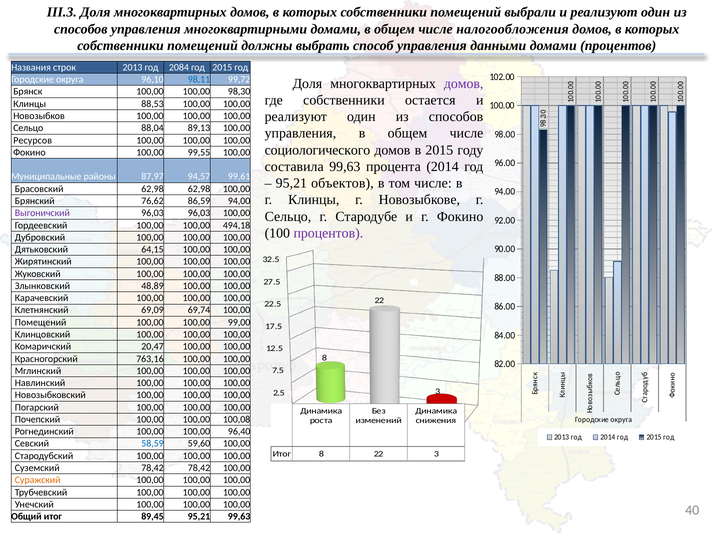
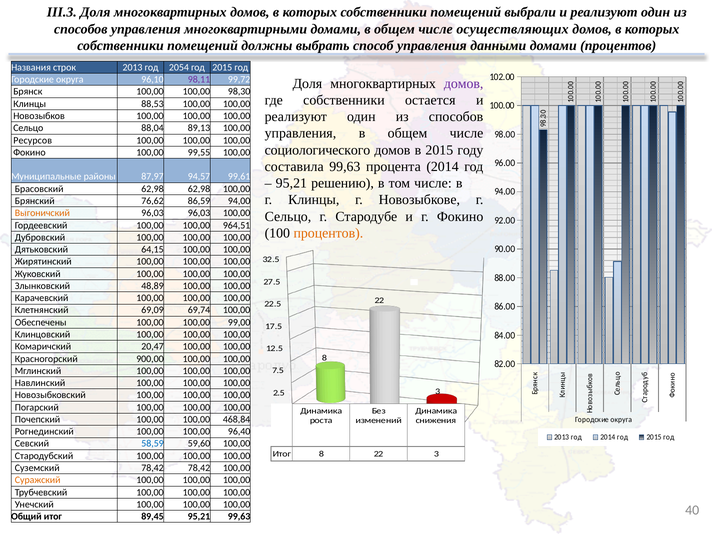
налогообложения: налогообложения -> осуществляющих (512, 29)
2084: 2084 -> 2054 (179, 67)
98,11 colour: blue -> purple (199, 80)
объектов: объектов -> решению (343, 183)
Выгоничский colour: purple -> orange (42, 213)
494,18: 494,18 -> 964,51 (237, 225)
процентов colour: purple -> orange (328, 233)
Помещений: Помещений -> Обеспечены (41, 322)
763,16: 763,16 -> 900,00 (150, 359)
100,08: 100,08 -> 468,84 (237, 419)
